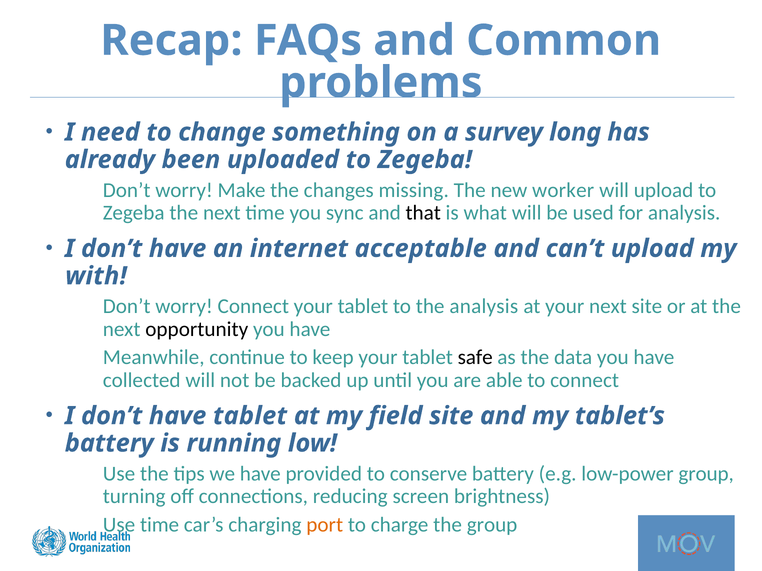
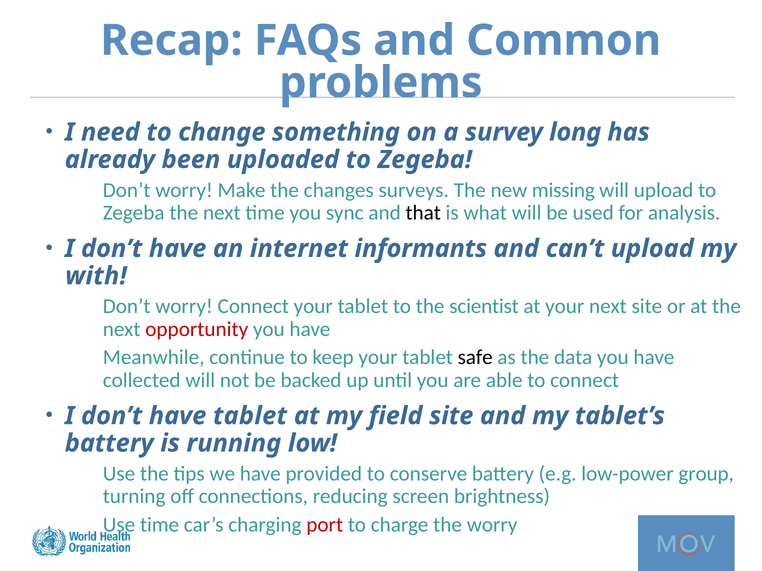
missing: missing -> surveys (414, 190)
worker: worker -> missing (563, 190)
acceptable: acceptable -> informants (421, 249)
the analysis: analysis -> scientist (484, 307)
opportunity colour: black -> red (197, 329)
port colour: orange -> red (325, 525)
the group: group -> worry (492, 525)
